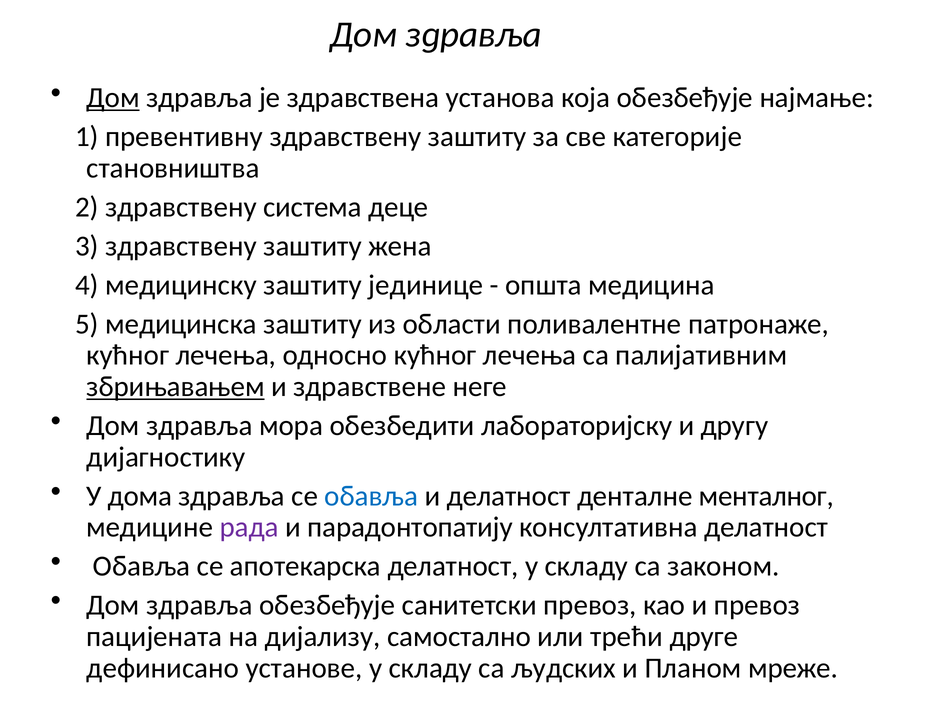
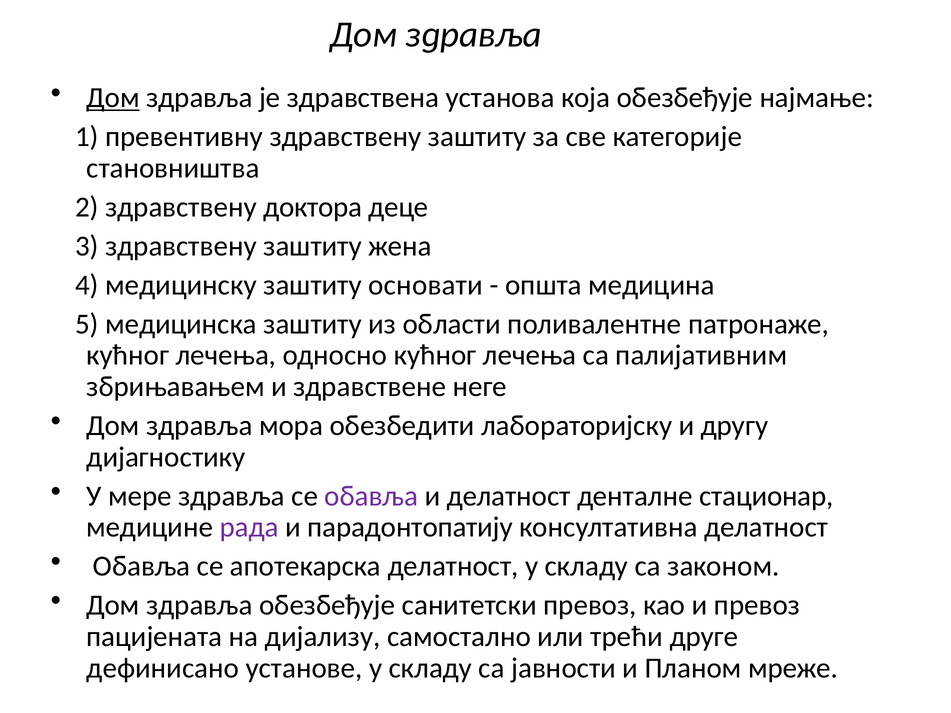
система: система -> доктора (313, 207)
јединице: јединице -> основати (426, 285)
збрињавањем underline: present -> none (176, 387)
дома: дома -> мере (140, 496)
обавља colour: blue -> purple (371, 496)
менталног: менталног -> стационар (766, 496)
људских: људских -> јавности (564, 668)
